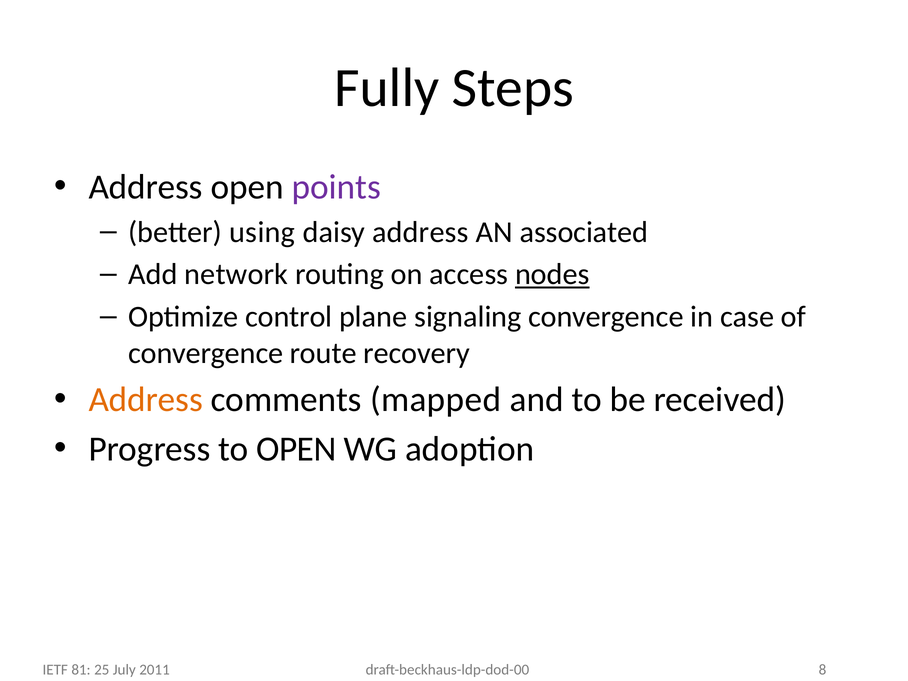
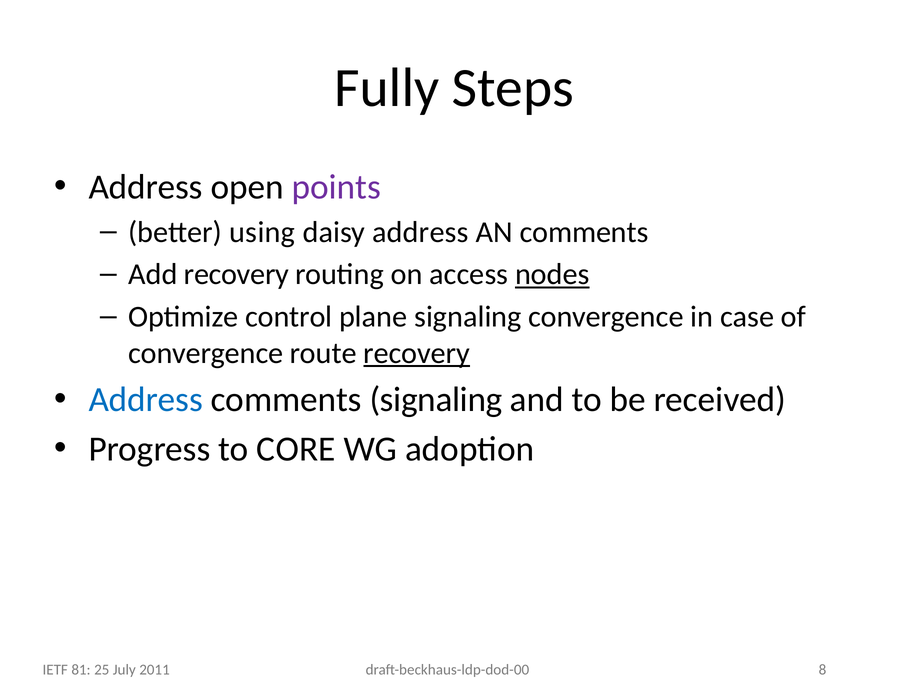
AN associated: associated -> comments (584, 232)
Add network: network -> recovery (236, 274)
recovery underline: none -> present (417, 353)
Address colour: orange -> blue (146, 400)
comments mapped: mapped -> signaling (436, 400)
to OPEN: OPEN -> CORE (296, 449)
